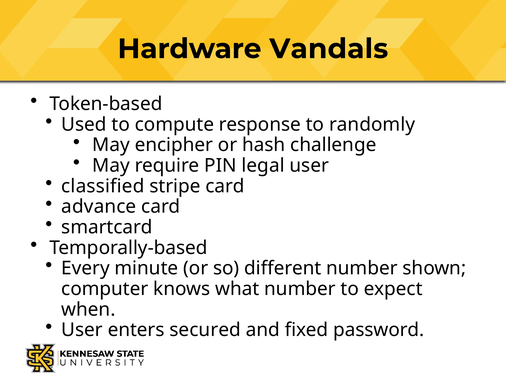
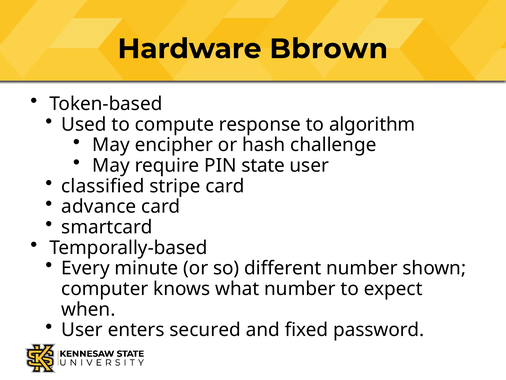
Vandals: Vandals -> Bbrown (329, 49)
randomly: randomly -> algorithm (372, 124)
legal: legal -> state (263, 165)
